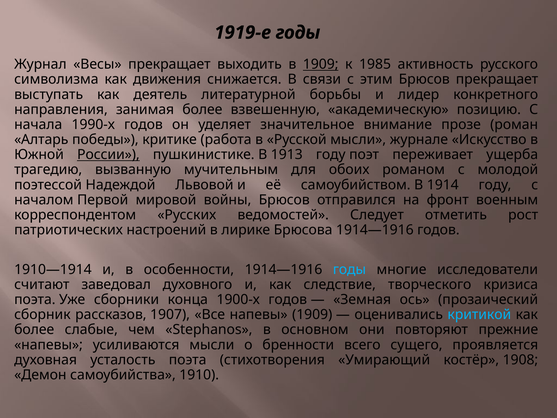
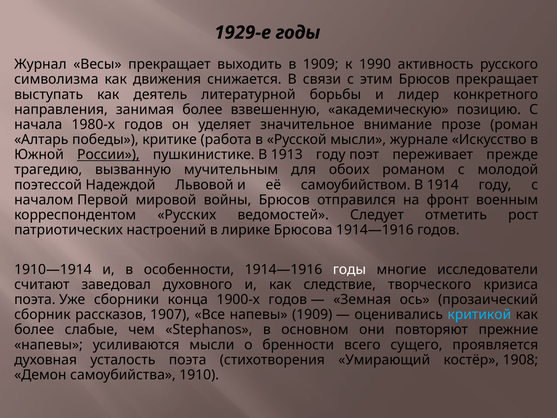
1919-е: 1919-е -> 1929-е (243, 33)
1909 underline: present -> none (321, 64)
1985: 1985 -> 1990 (375, 64)
1990-х: 1990-х -> 1980-х (93, 124)
ущерба: ущерба -> прежде (512, 155)
годы colour: light blue -> white (349, 269)
